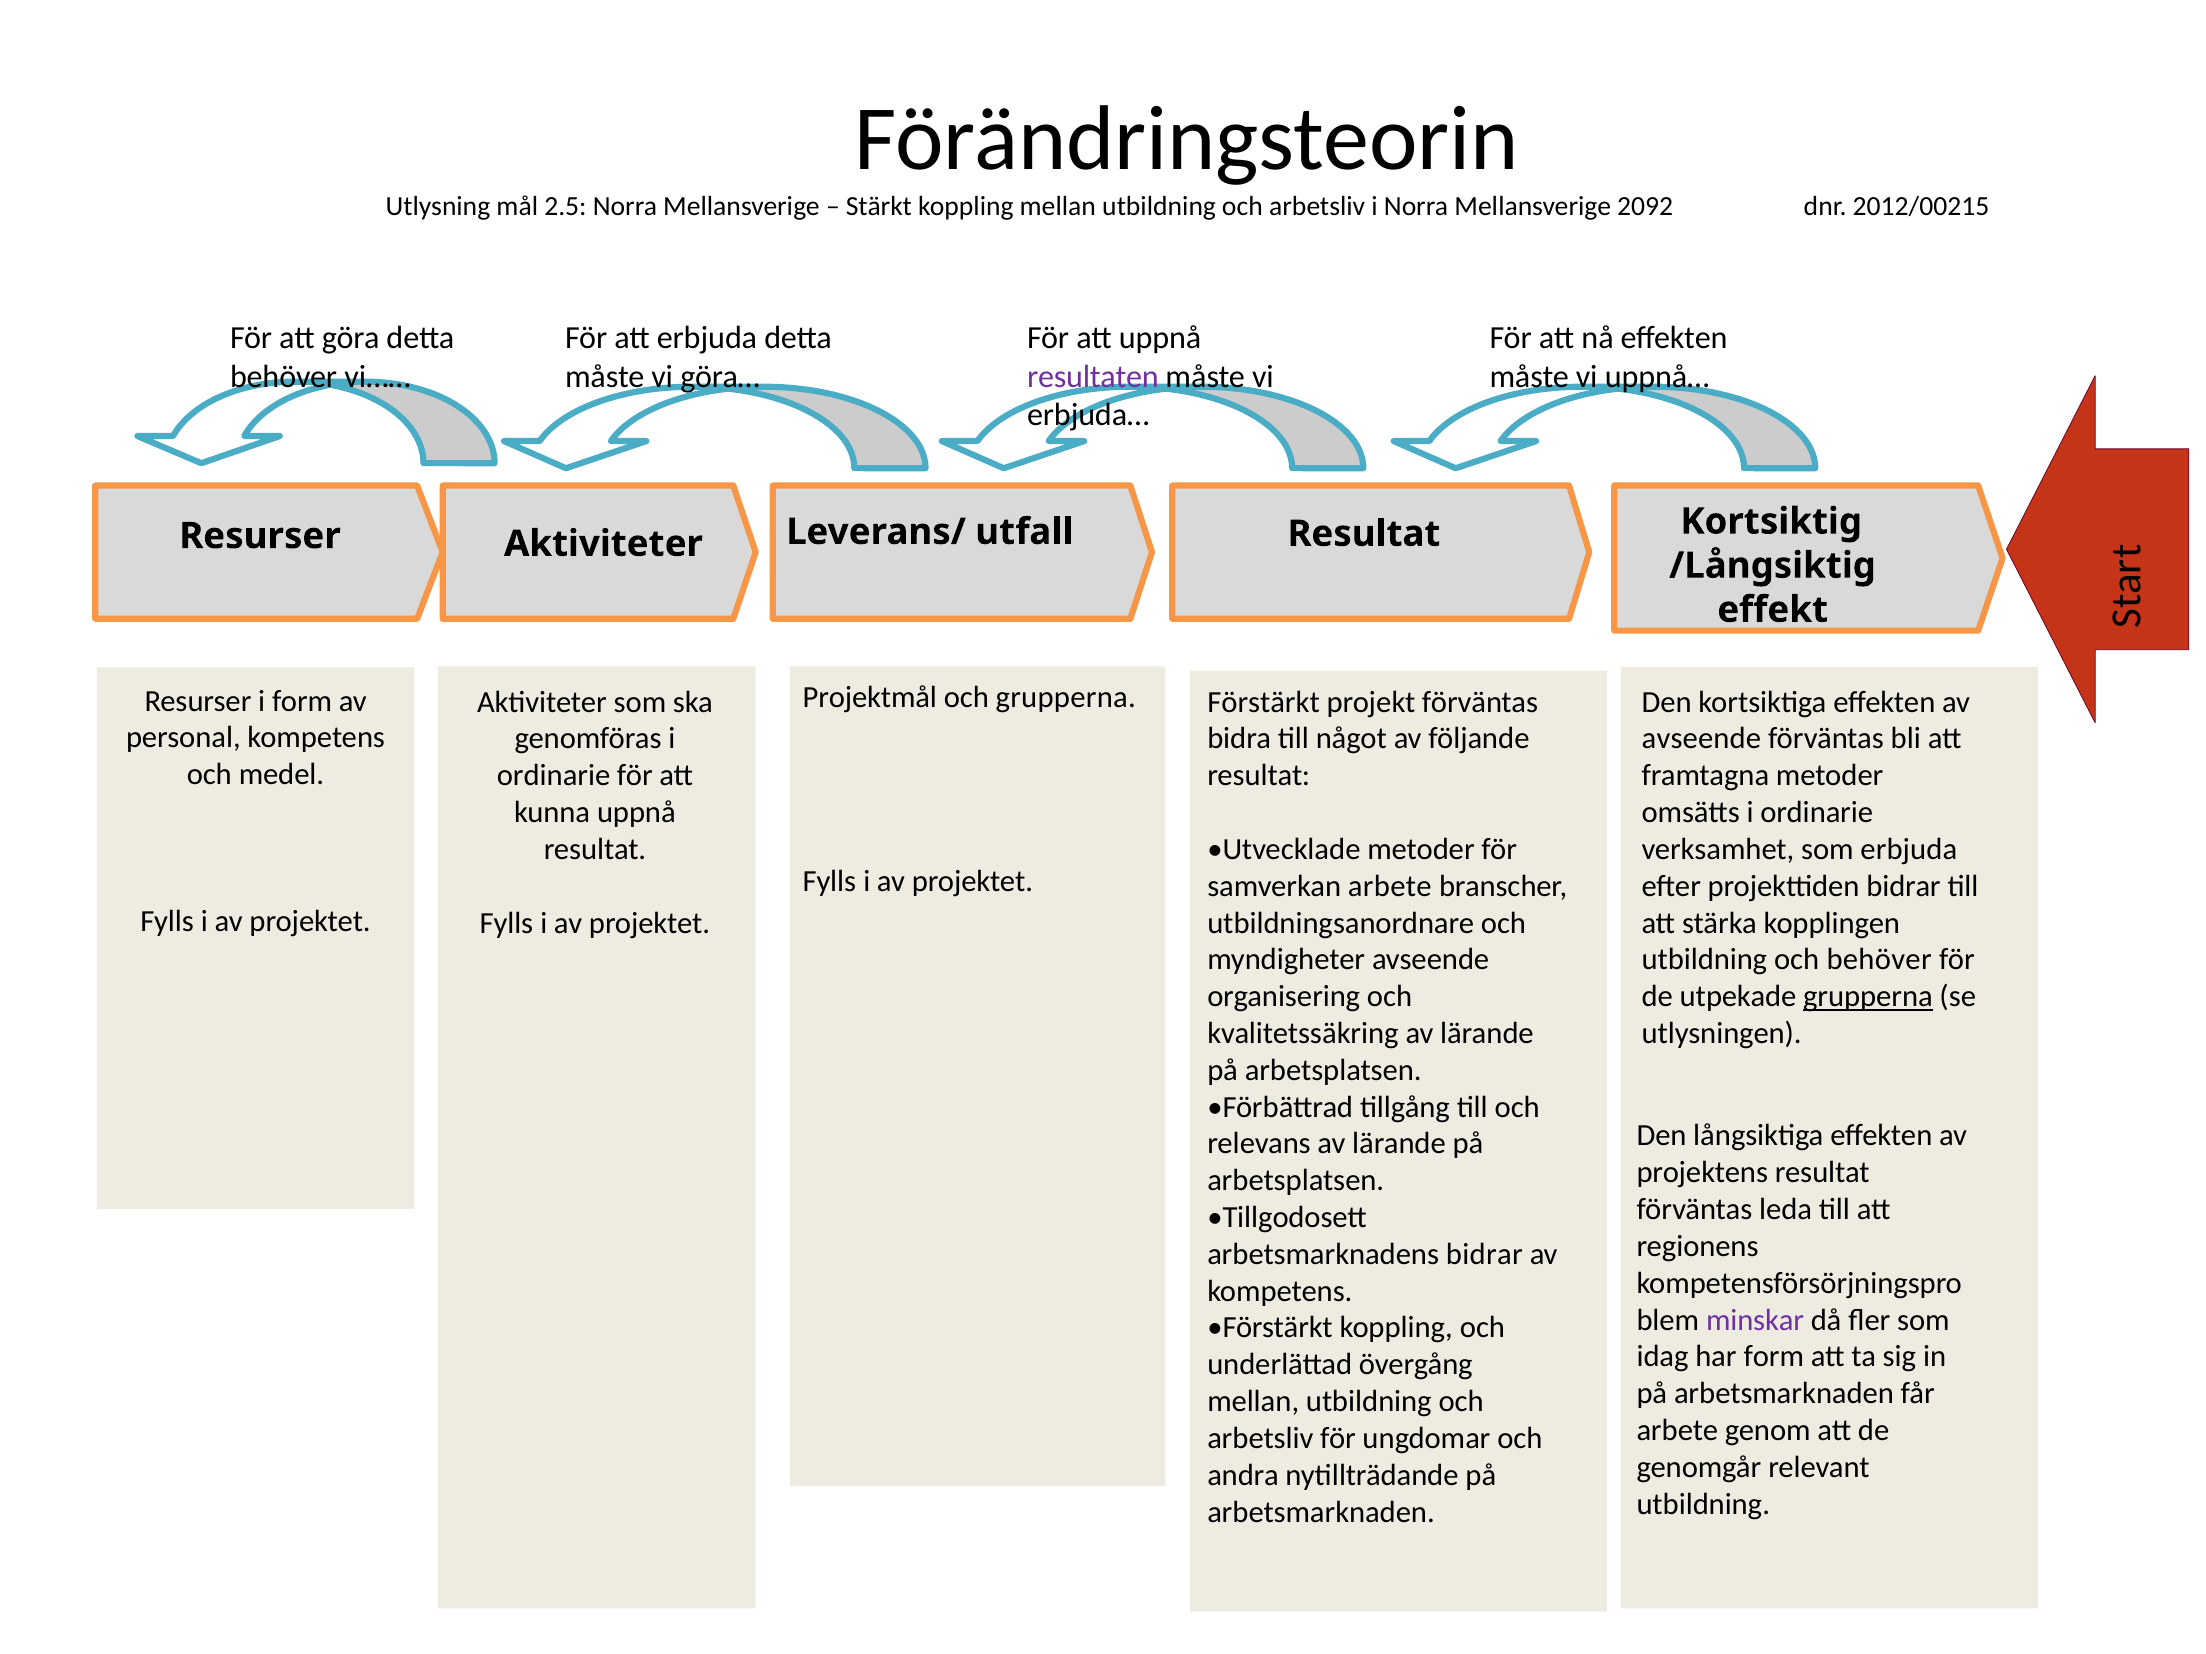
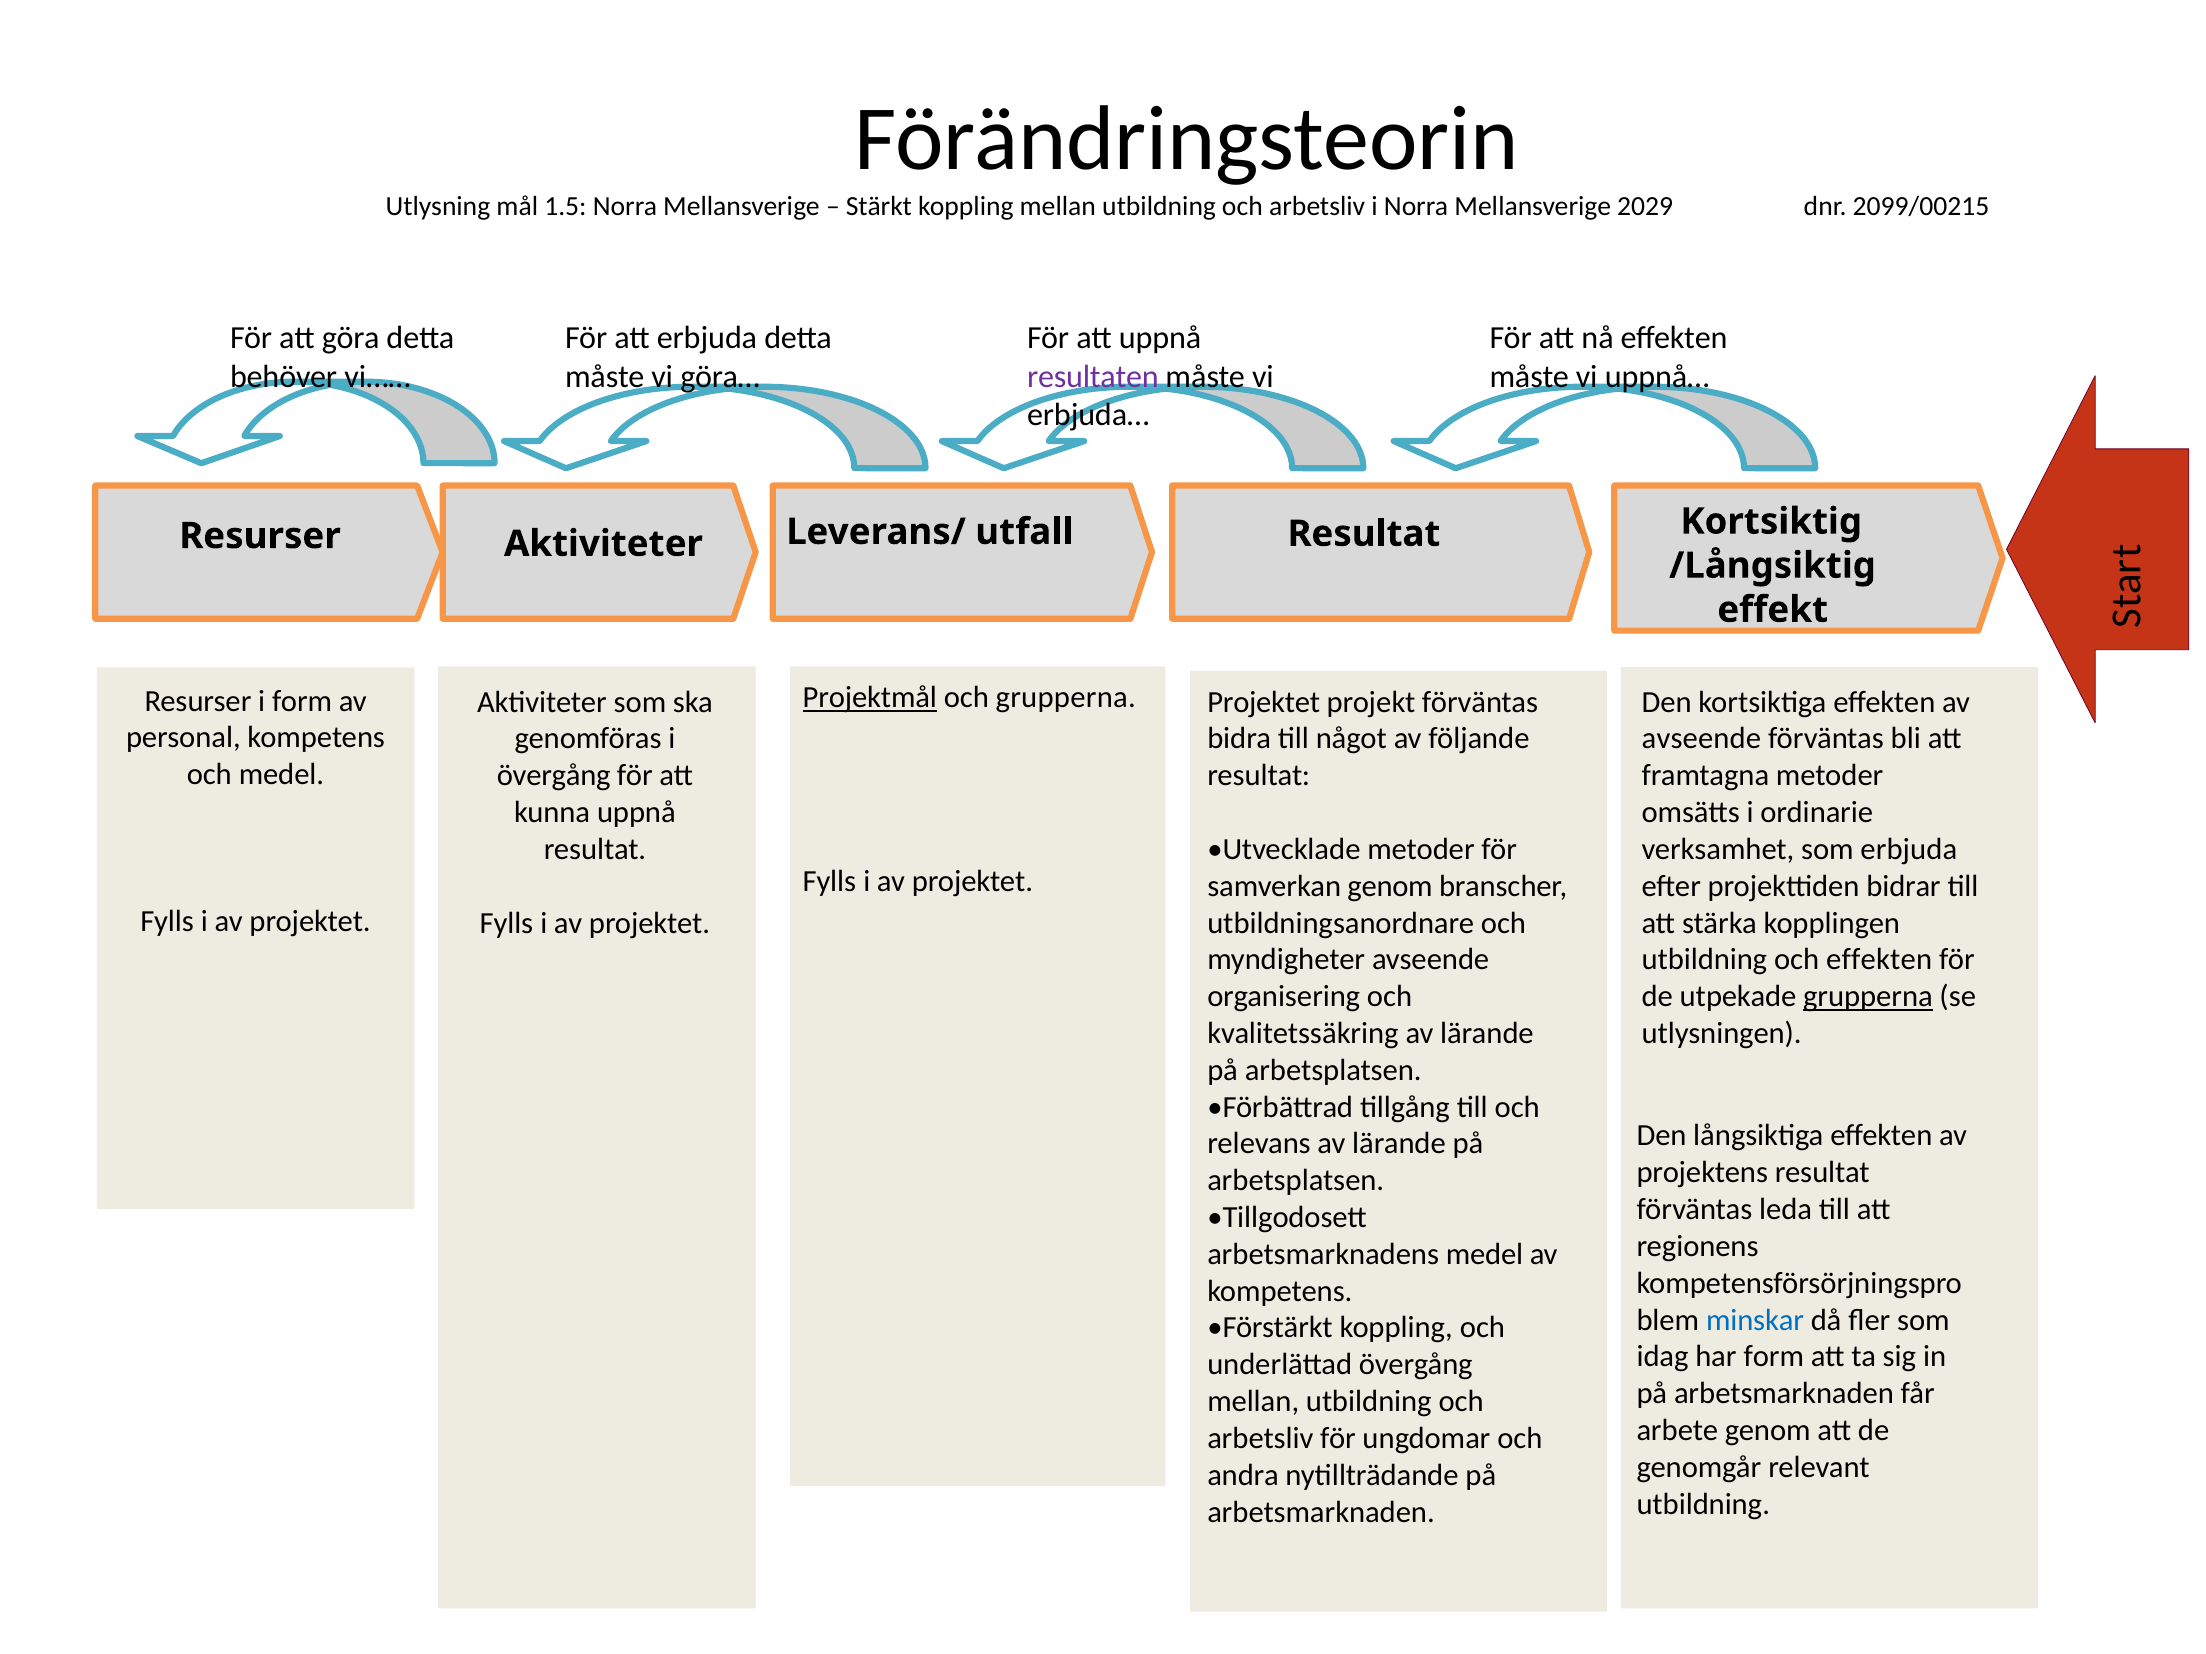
2.5: 2.5 -> 1.5 (565, 206)
2092: 2092 -> 2029 (1645, 206)
2012/00215: 2012/00215 -> 2099/00215 (1921, 206)
Projektmål underline: none -> present (870, 698)
Förstärkt: Förstärkt -> Projektet (1264, 702)
ordinarie: ordinarie -> övergång (554, 776)
samverkan arbete: arbete -> genom (1390, 886)
och behöver: behöver -> effekten (1879, 960)
arbetsmarknadens bidrar: bidrar -> medel (1485, 1255)
minskar colour: purple -> blue (1755, 1320)
